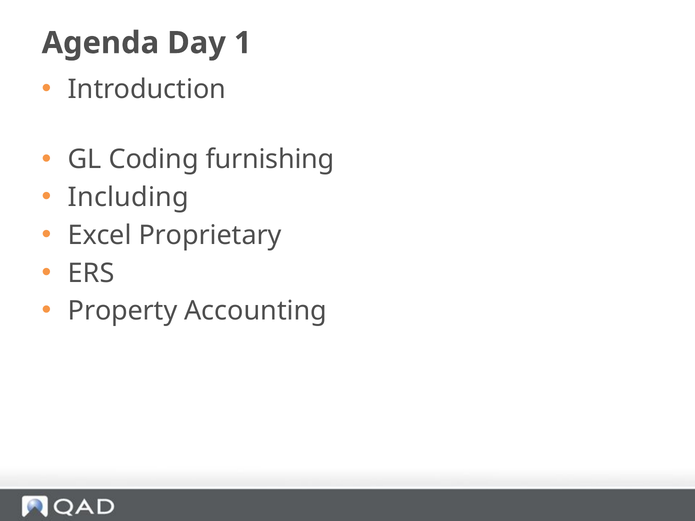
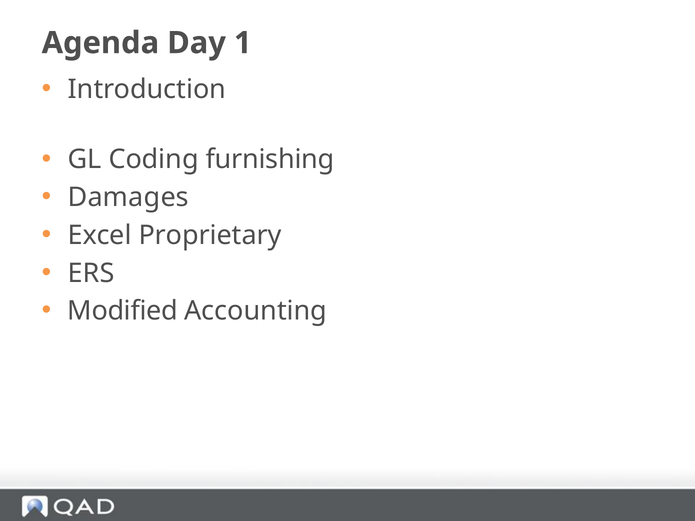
Including: Including -> Damages (128, 198)
Property: Property -> Modified (123, 311)
